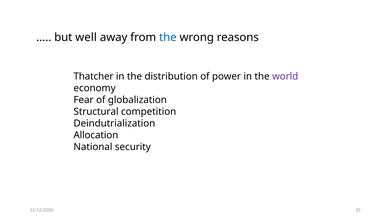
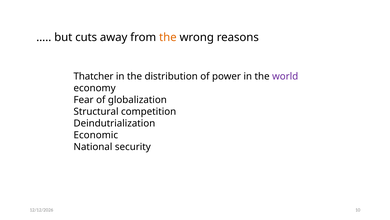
well: well -> cuts (86, 37)
the colour: blue -> orange (168, 37)
Allocation: Allocation -> Economic (96, 135)
